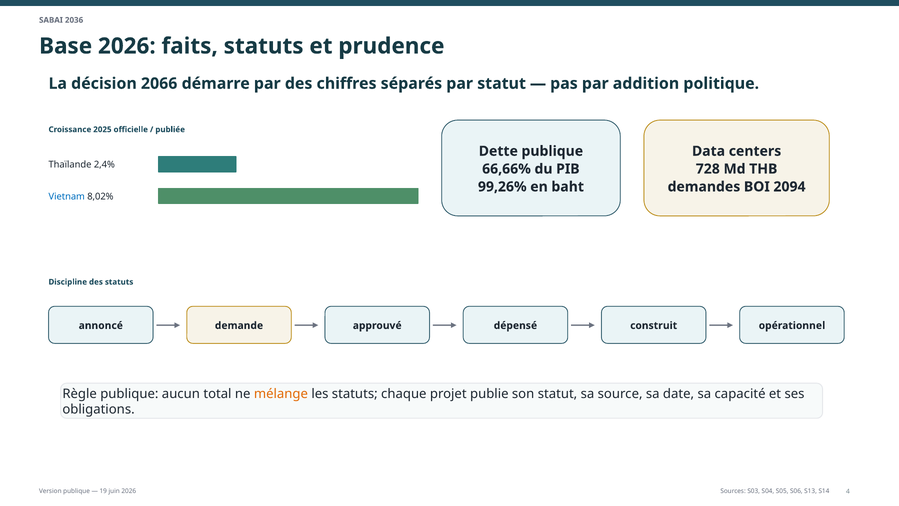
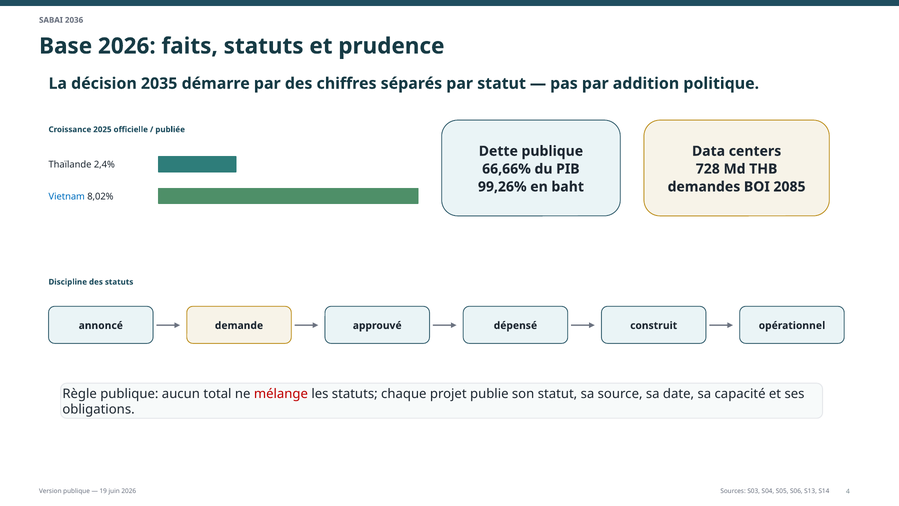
2066: 2066 -> 2035 (159, 83)
2094: 2094 -> 2085 (789, 187)
mélange colour: orange -> red (281, 394)
